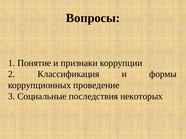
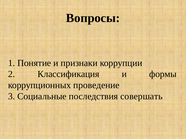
некоторых: некоторых -> совершать (141, 97)
